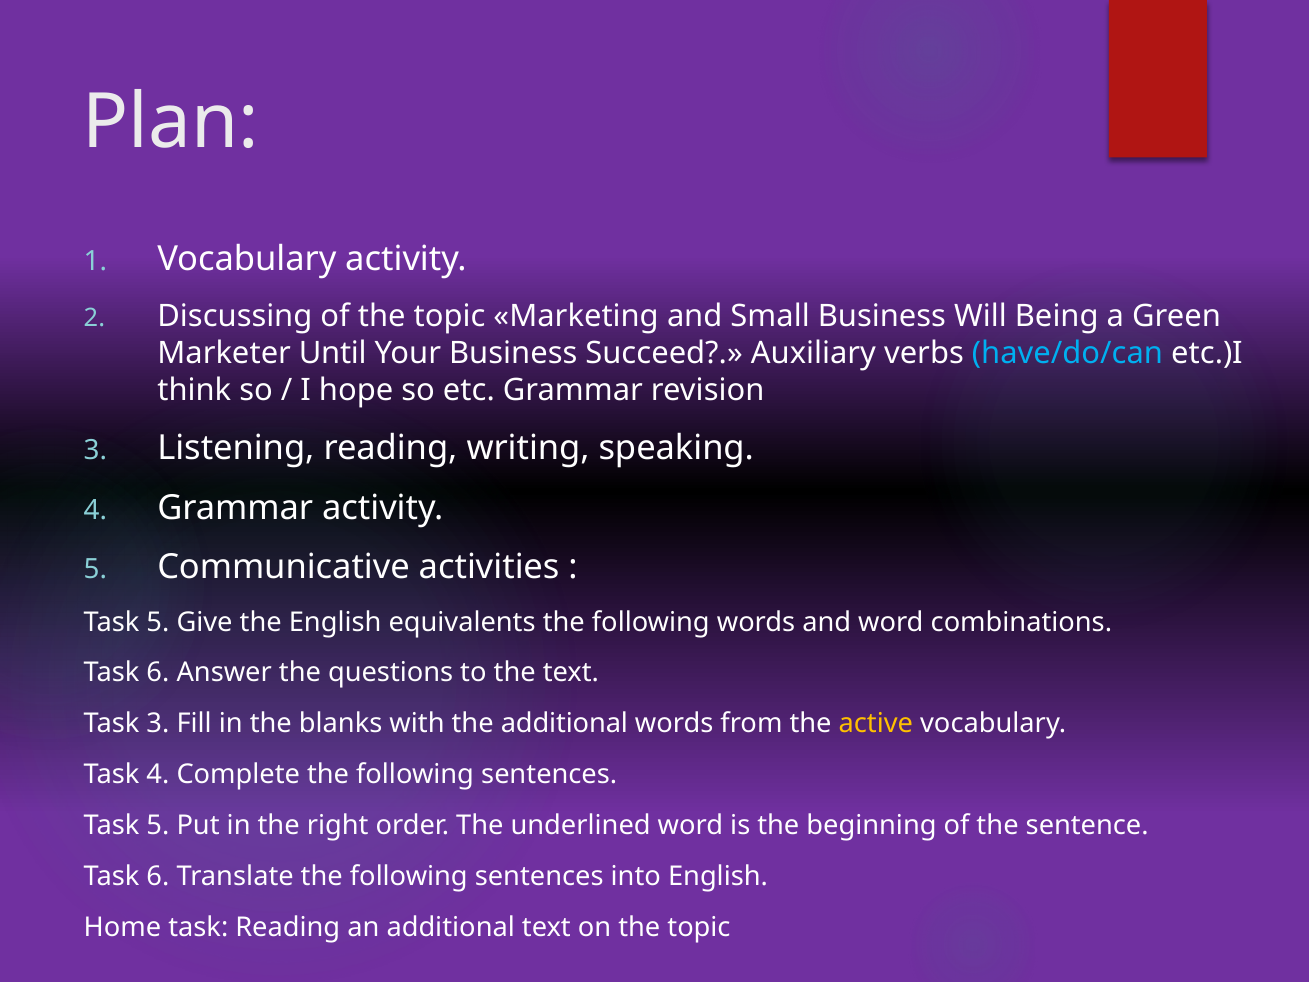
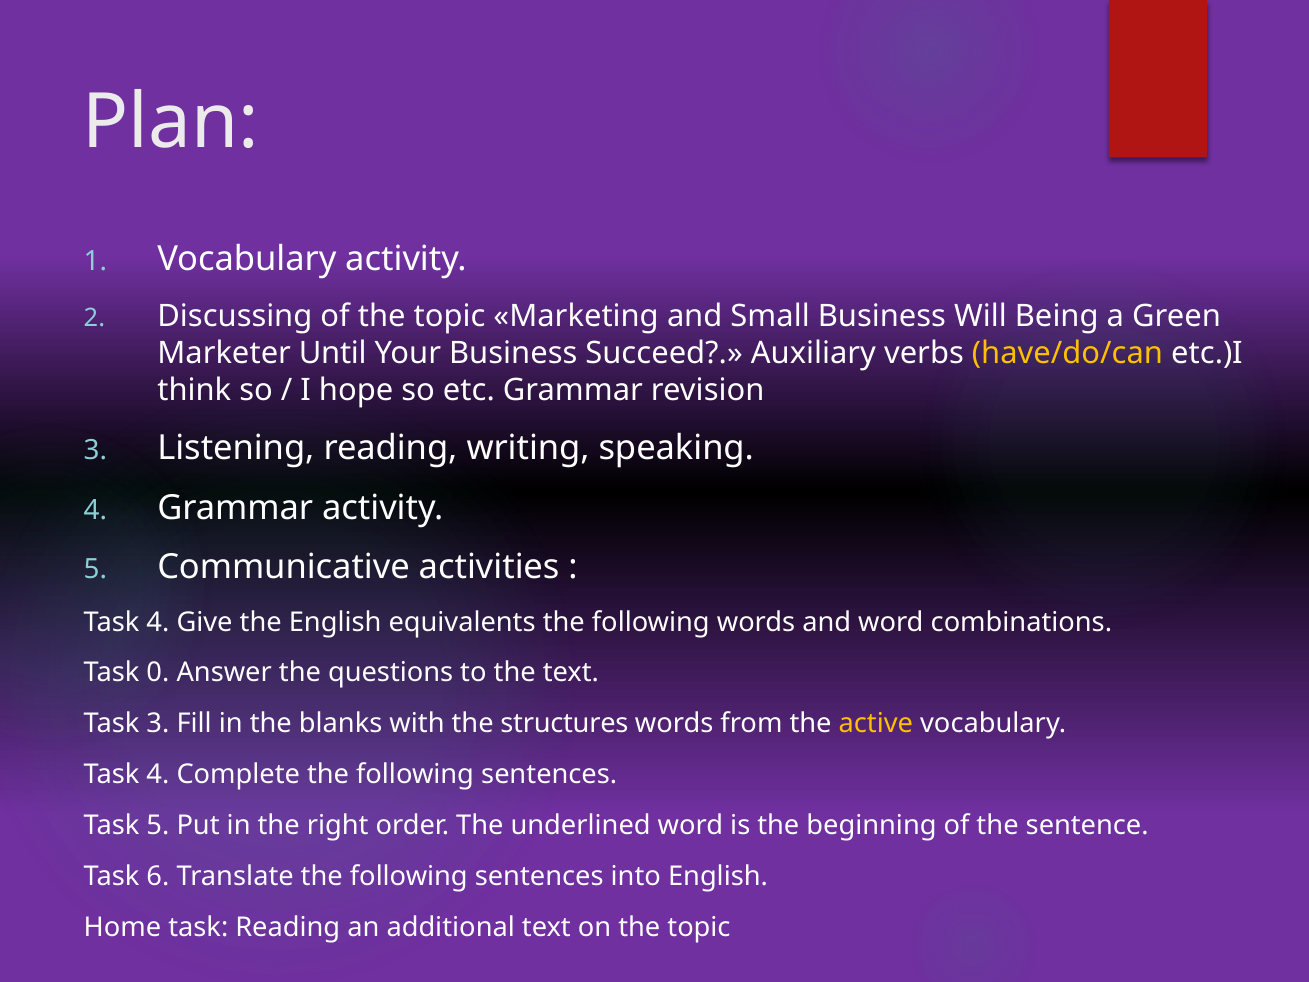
have/do/can colour: light blue -> yellow (1067, 353)
5: 5 -> 4 (158, 622)
6: 6 -> 0 (158, 673)
the additional: additional -> structures (564, 724)
